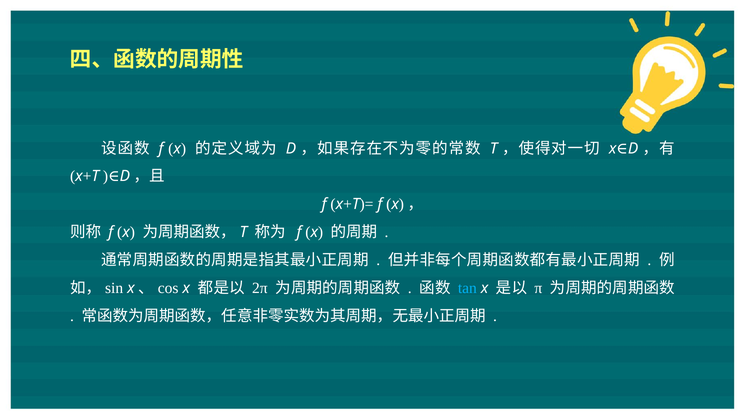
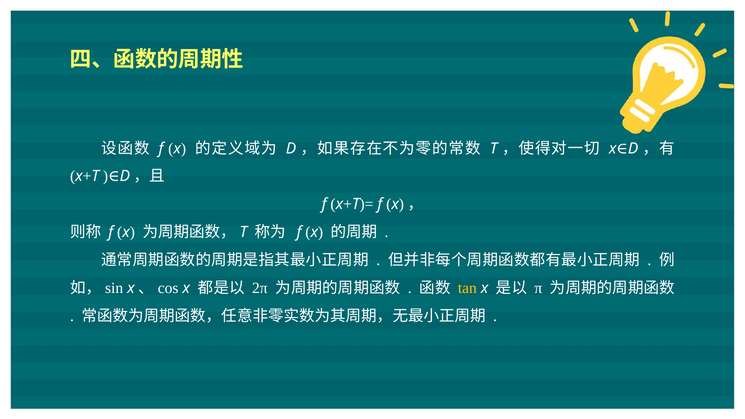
tan colour: light blue -> yellow (467, 288)
